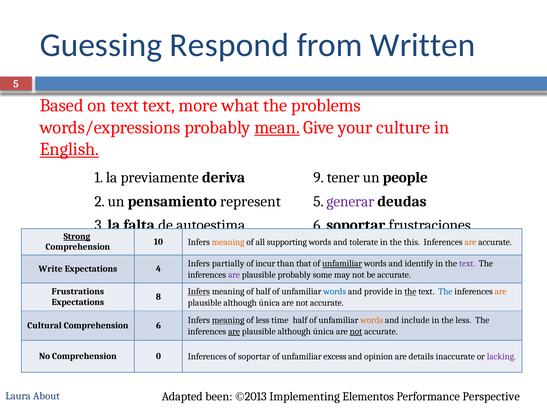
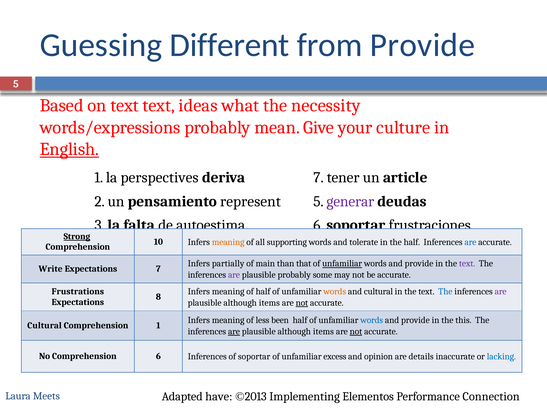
Respond: Respond -> Different (230, 45)
from Written: Written -> Provide (423, 45)
more: more -> ideas (198, 106)
problems: problems -> necessity (326, 106)
mean underline: present -> none (277, 128)
previamente: previamente -> perspectives (160, 178)
deriva 9: 9 -> 7 (318, 178)
people: people -> article (405, 178)
the this: this -> half (412, 242)
are colour: orange -> blue (470, 242)
incur: incur -> main (265, 264)
identify: identify -> provide (419, 264)
Expectations 4: 4 -> 7 (158, 269)
Infers underline: present -> none (199, 292)
words colour: blue -> orange (335, 292)
and provide: provide -> cultural (378, 292)
the underline: present -> none (410, 292)
are colour: orange -> purple (501, 292)
única: única -> items (269, 303)
not underline: none -> present (302, 303)
meaning underline: present -> none (228, 320)
time: time -> been (280, 320)
words colour: orange -> blue (372, 320)
include: include -> provide (415, 320)
the less: less -> this (463, 320)
Comprehension 6: 6 -> 1 (158, 326)
única: única -> items (323, 332)
Comprehension 0: 0 -> 6 (158, 356)
lacking colour: purple -> blue (501, 357)
been: been -> have (219, 397)
Perspective: Perspective -> Connection (491, 397)
About: About -> Meets (46, 396)
